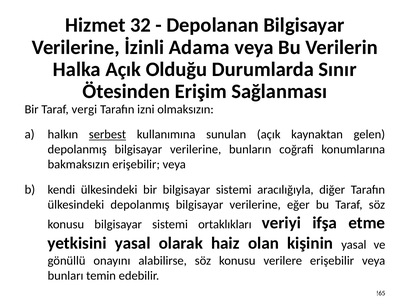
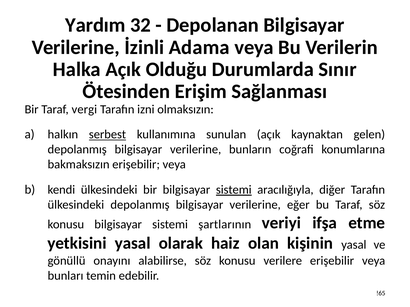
Hizmet: Hizmet -> Yardım (95, 25)
sistemi underline: none -> present (234, 190)
ortaklıkları: ortaklıkları -> şartlarının (225, 225)
